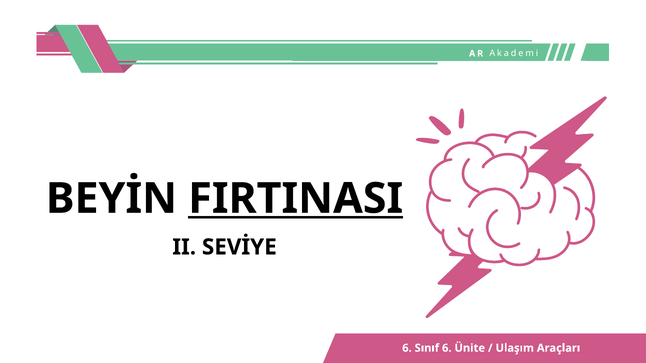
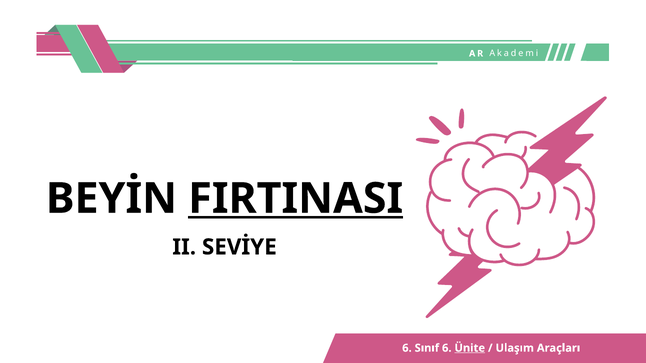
Ünite underline: none -> present (470, 348)
